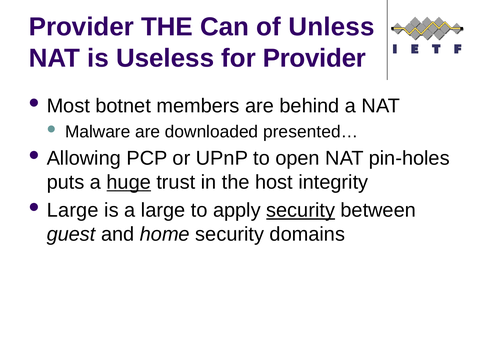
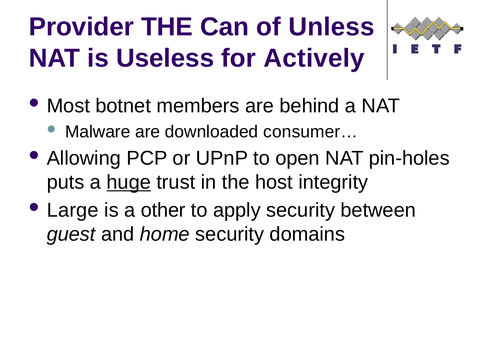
for Provider: Provider -> Actively (314, 58)
presented…: presented… -> consumer… (311, 131)
a large: large -> other (163, 210)
security underline: present -> none (301, 210)
